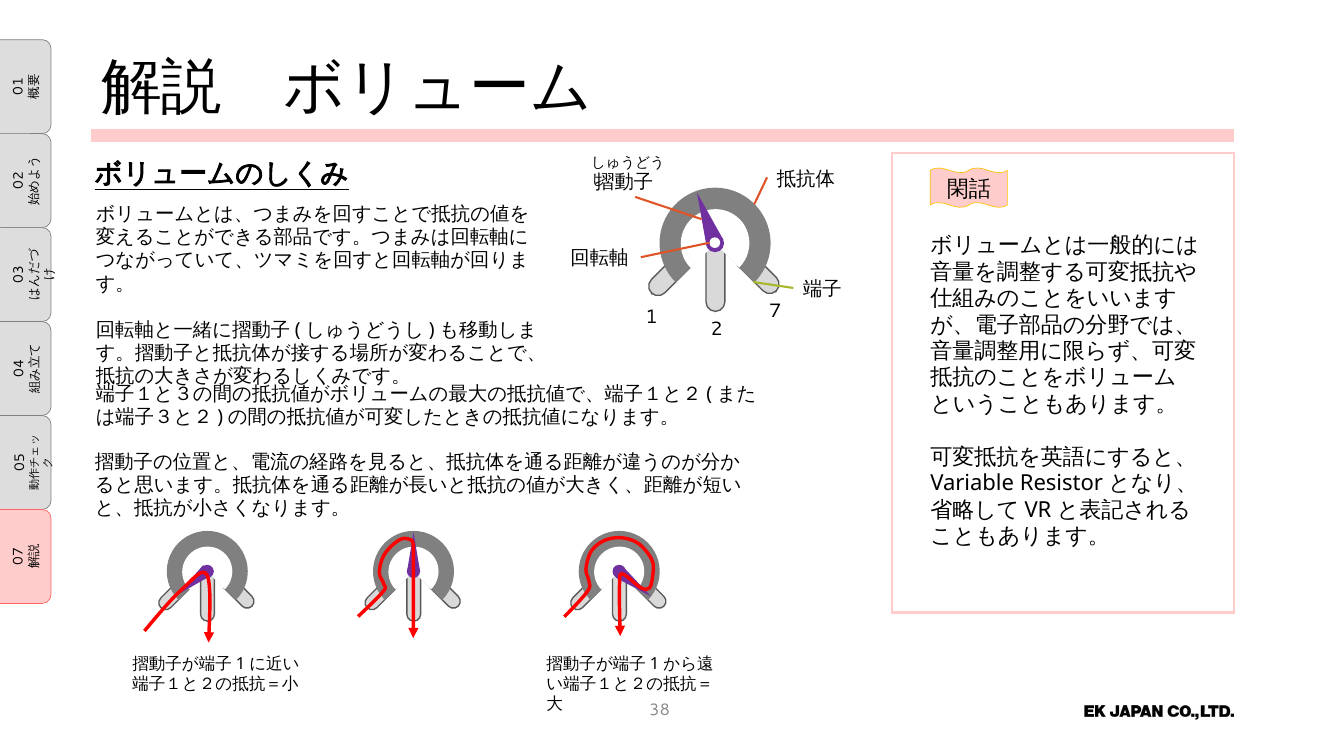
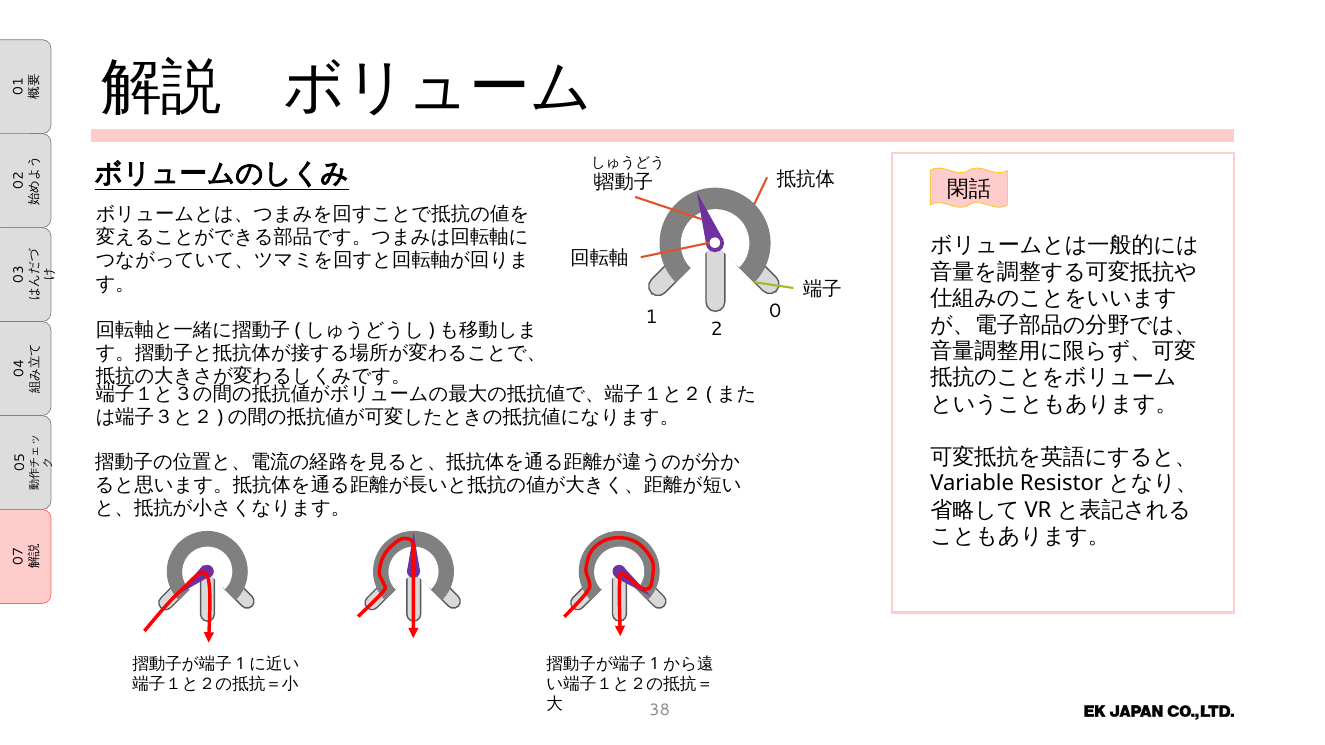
1 7: 7 -> 0 (775, 311)
